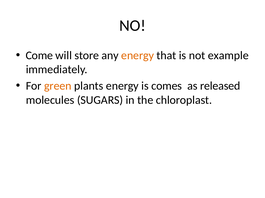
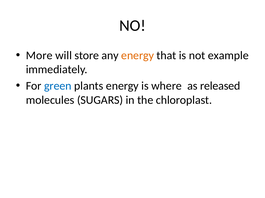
Come: Come -> More (39, 56)
green colour: orange -> blue (58, 86)
comes: comes -> where (167, 86)
